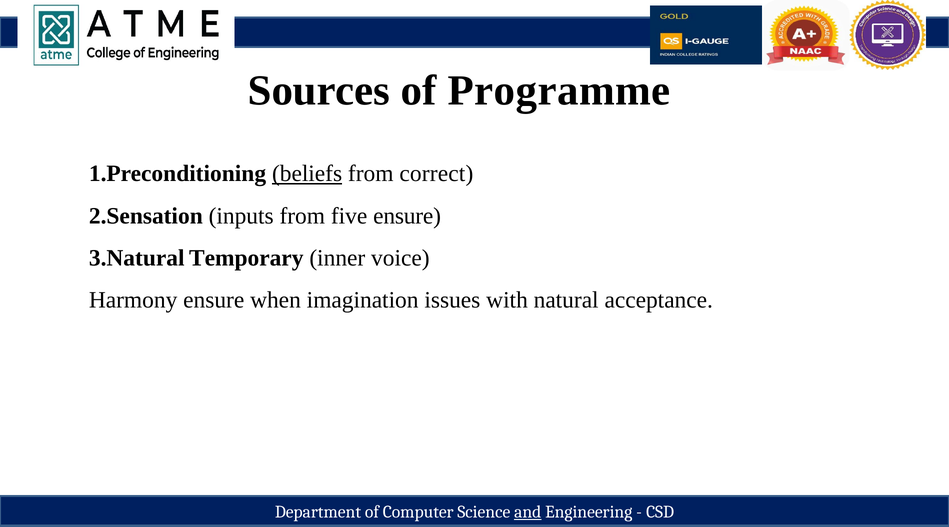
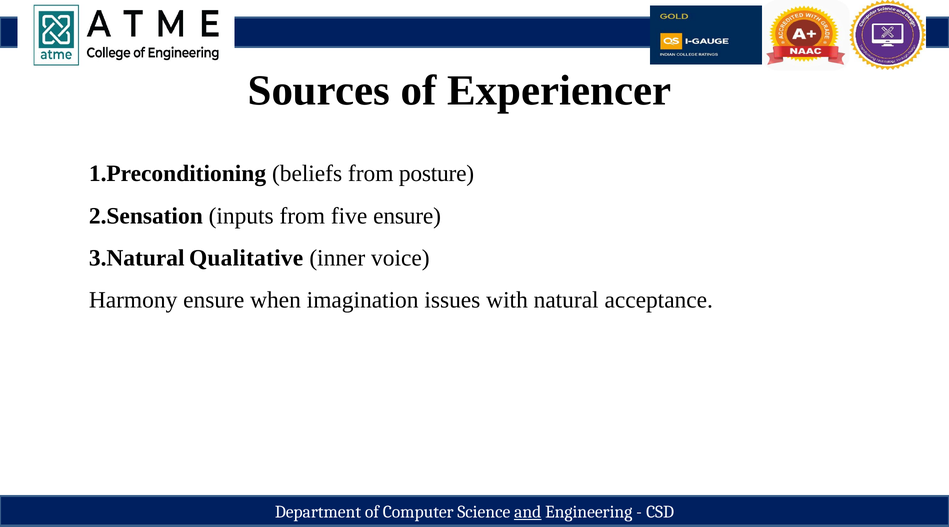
Programme: Programme -> Experiencer (559, 91)
beliefs underline: present -> none (307, 174)
correct: correct -> posture (437, 174)
Temporary: Temporary -> Qualitative (246, 258)
